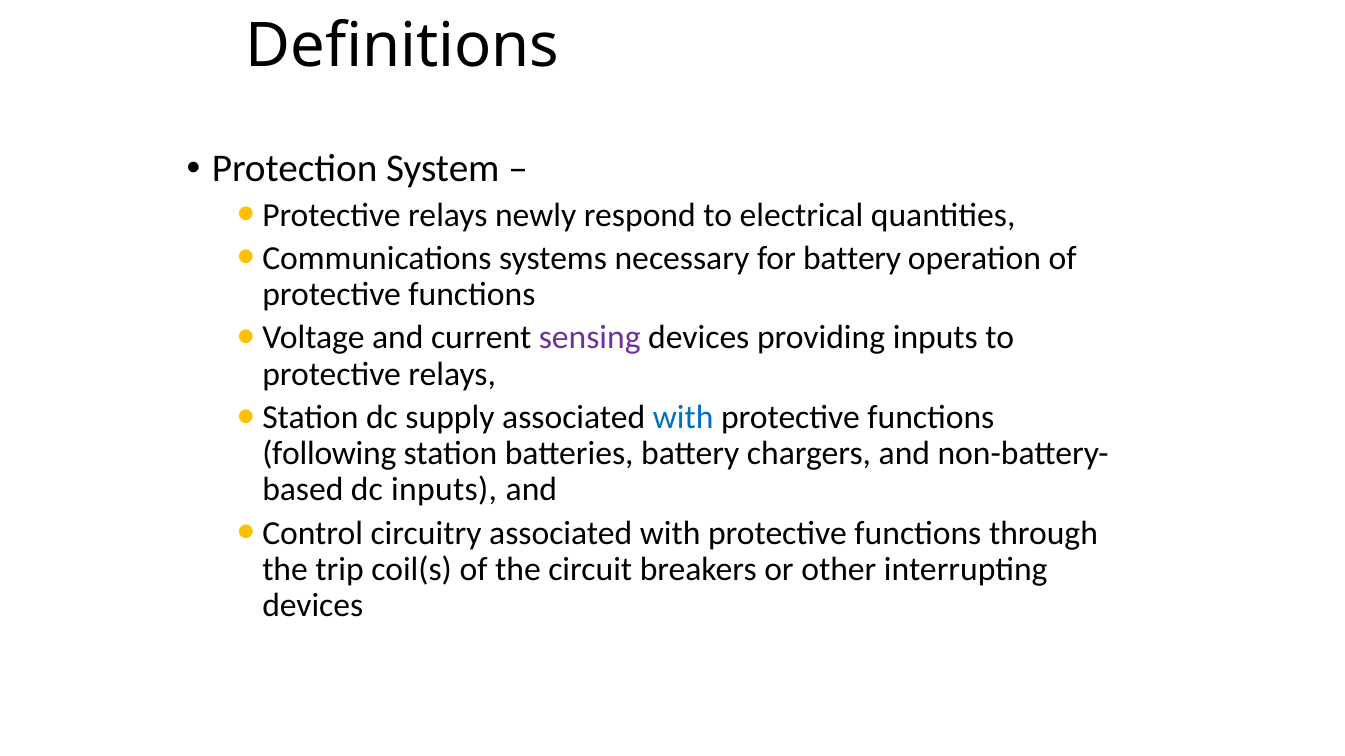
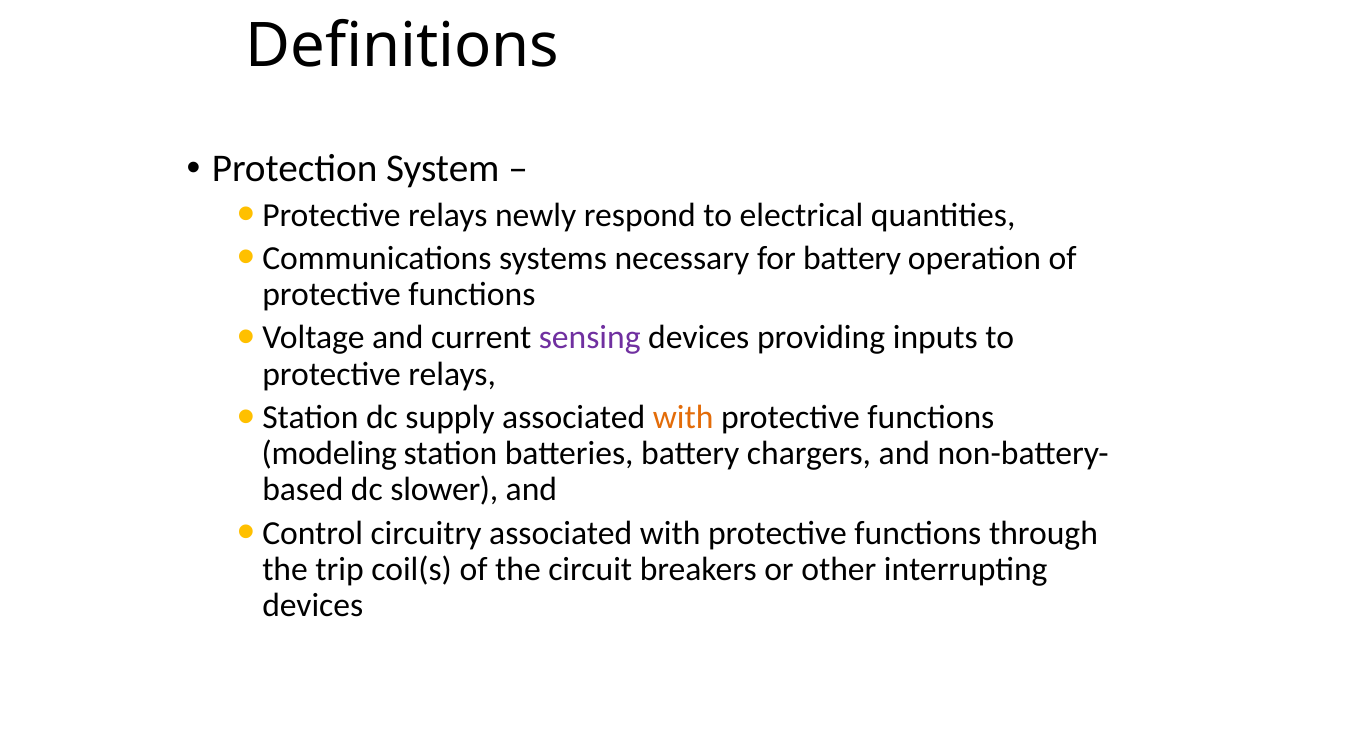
with colour: blue -> orange (683, 418)
following: following -> modeling (329, 454)
dc inputs: inputs -> slower (444, 490)
